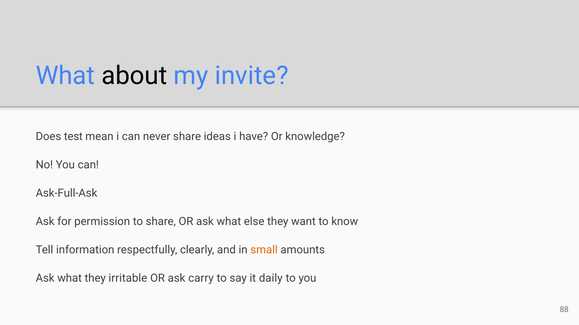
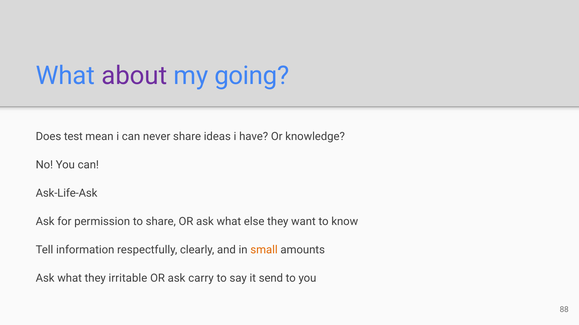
about colour: black -> purple (134, 76)
invite: invite -> going (252, 76)
Ask-Full-Ask: Ask-Full-Ask -> Ask-Life-Ask (67, 194)
daily: daily -> send (271, 279)
